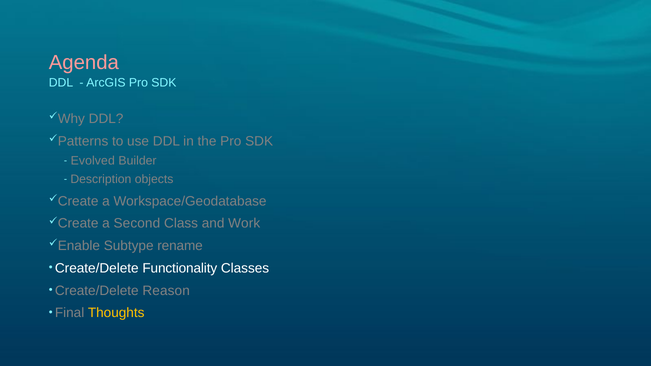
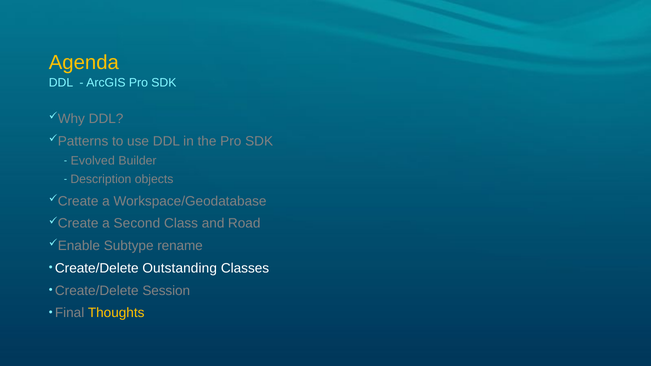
Agenda colour: pink -> yellow (84, 63)
Work: Work -> Road (244, 224)
Functionality: Functionality -> Outstanding (180, 268)
Reason: Reason -> Session (166, 291)
